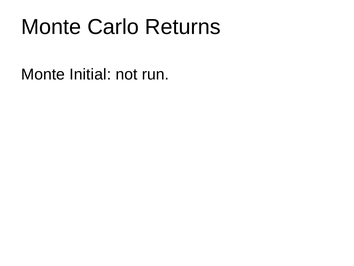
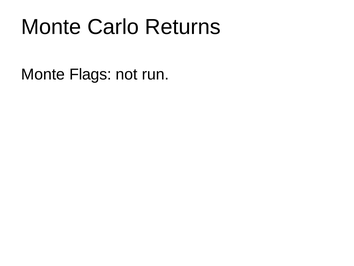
Initial: Initial -> Flags (90, 74)
